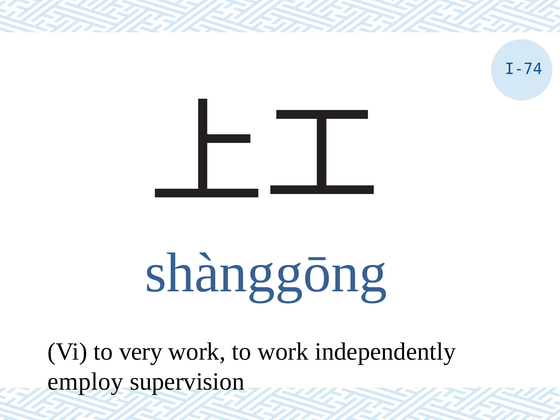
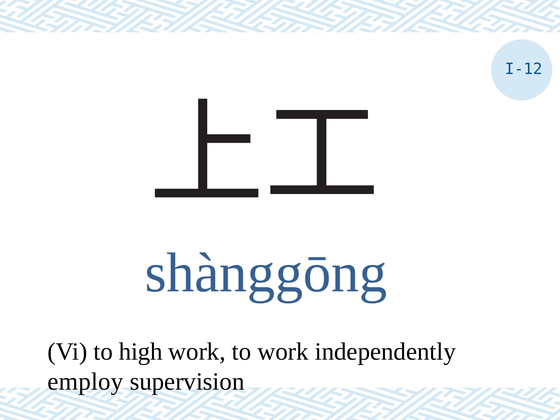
I-74: I-74 -> I-12 (524, 69)
very: very -> high (141, 352)
